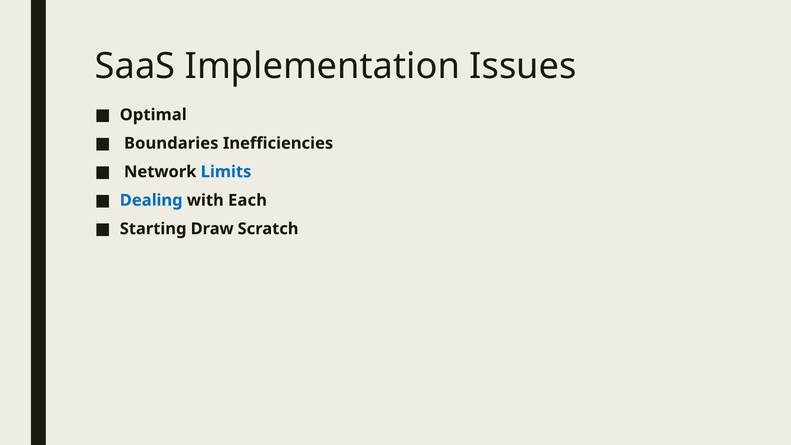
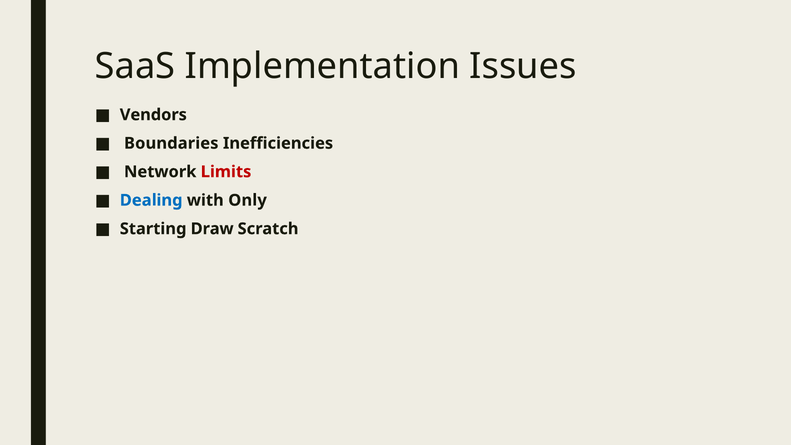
Optimal: Optimal -> Vendors (153, 115)
Limits colour: blue -> red (226, 172)
Each: Each -> Only (248, 200)
